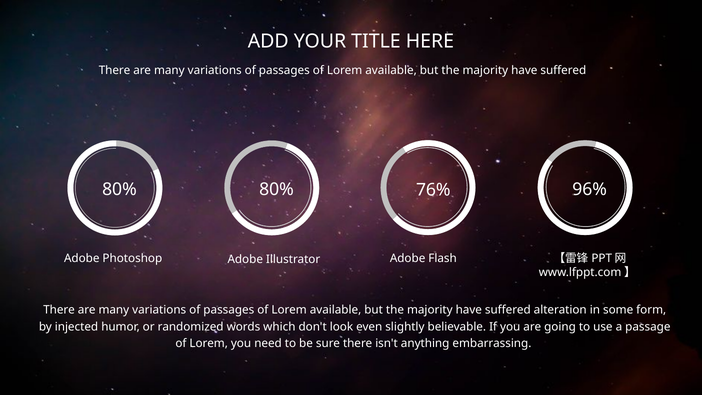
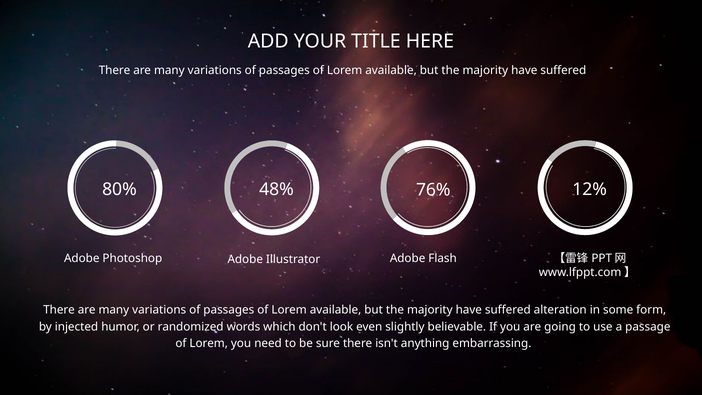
80% 80%: 80% -> 48% (277, 190)
96%: 96% -> 12% (590, 190)
